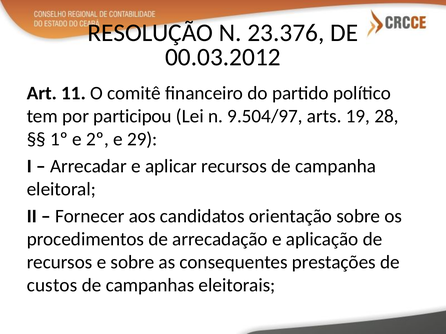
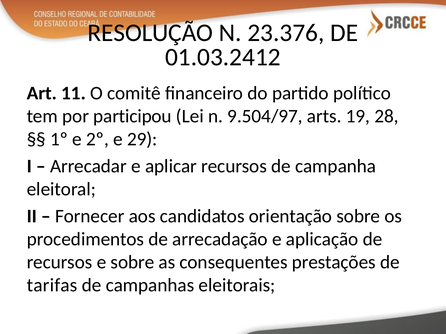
00.03.2012: 00.03.2012 -> 01.03.2412 (223, 57)
custos: custos -> tarifas (52, 286)
